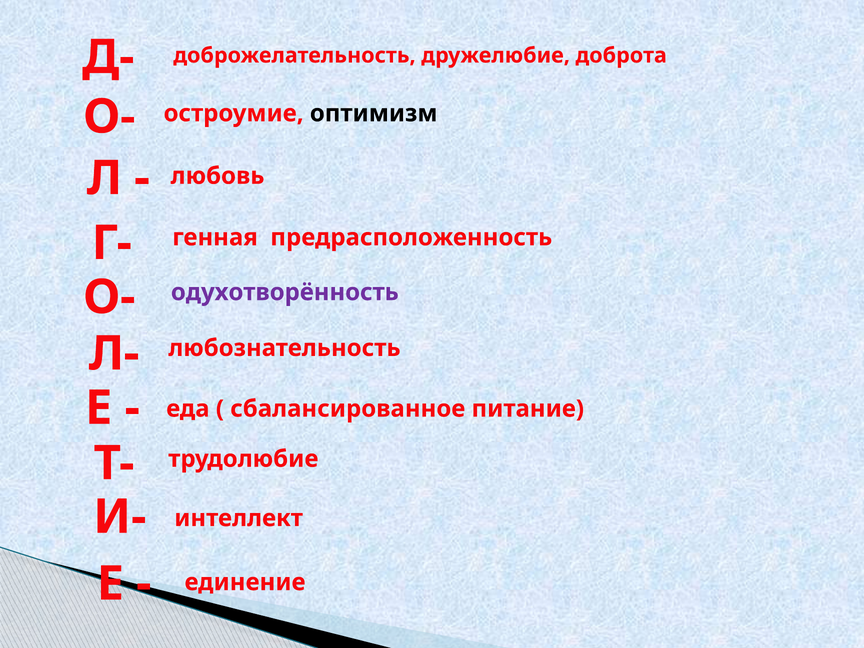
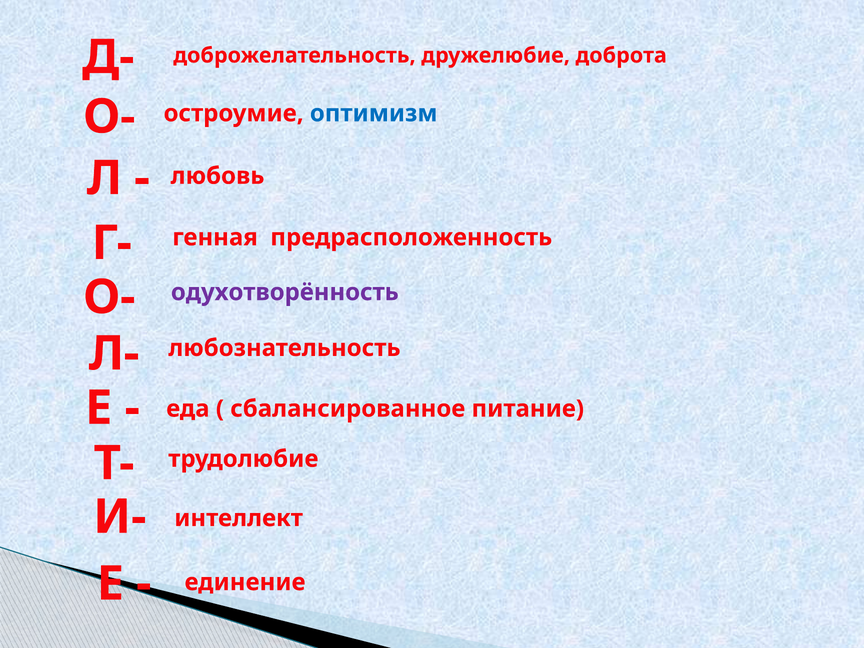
оптимизм colour: black -> blue (374, 113)
